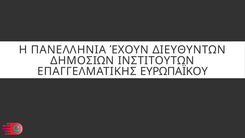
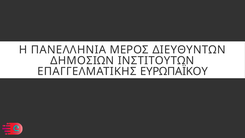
ΈΧΟΥΝ: ΈΧΟΥΝ -> ΜΕΡΟΣ (129, 50)
